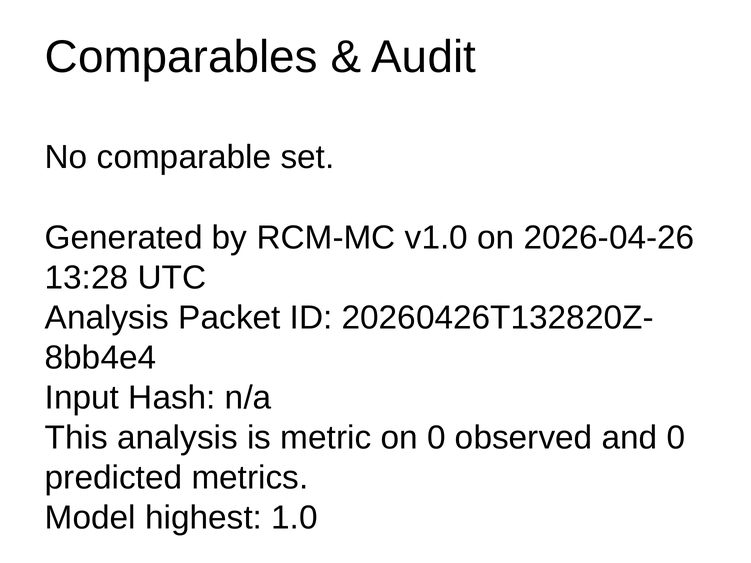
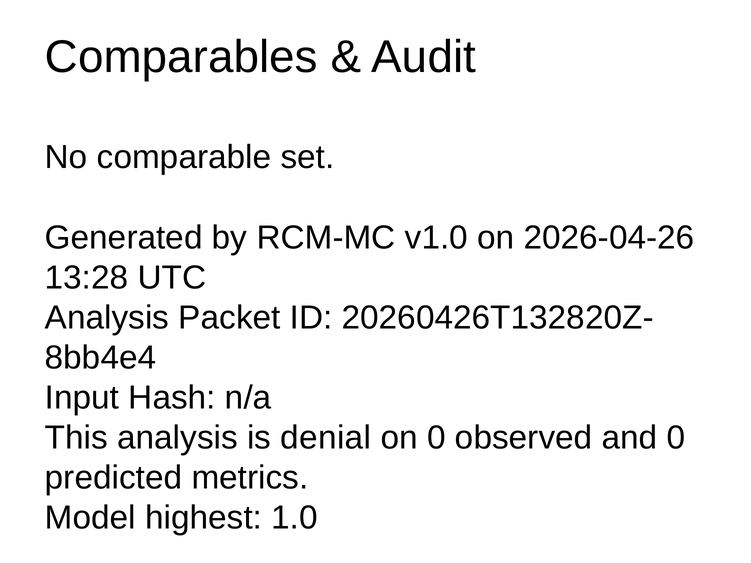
metric: metric -> denial (326, 438)
